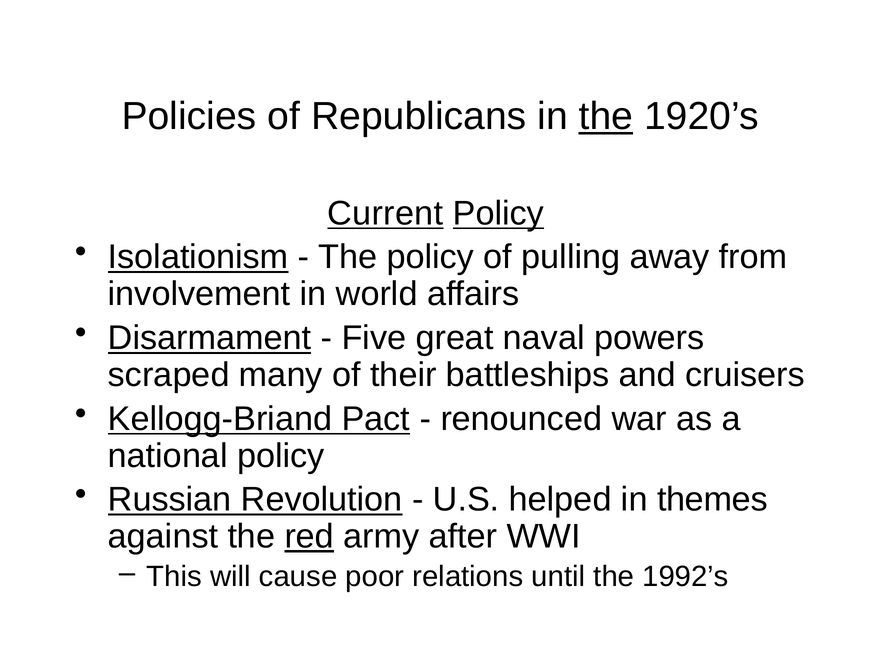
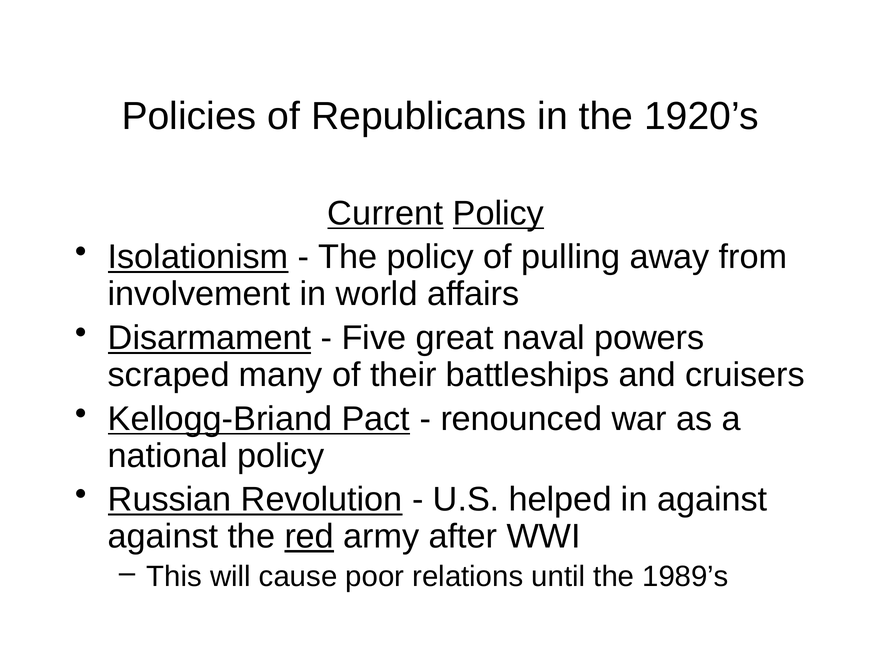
the underline: present -> none (606, 116)
in themes: themes -> against (712, 500)
1992’s: 1992’s -> 1989’s (685, 577)
